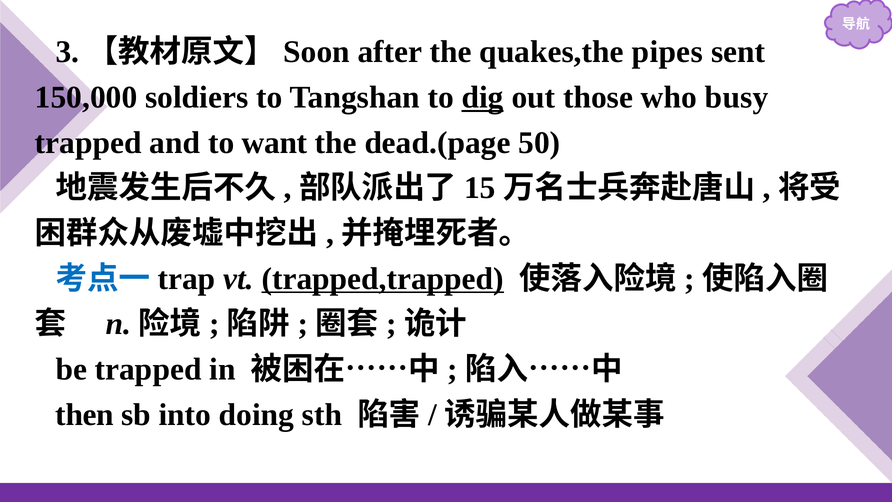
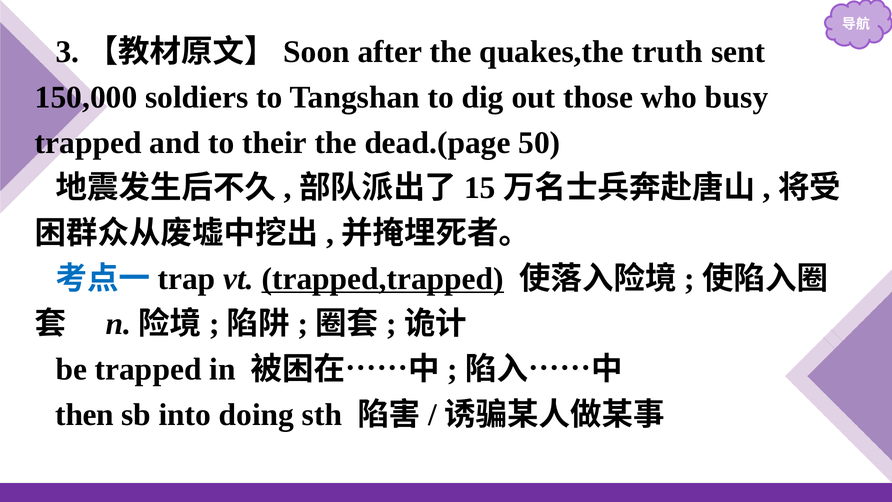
pipes: pipes -> truth (667, 52)
dig underline: present -> none (483, 97)
want: want -> their (274, 143)
